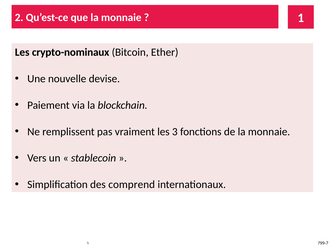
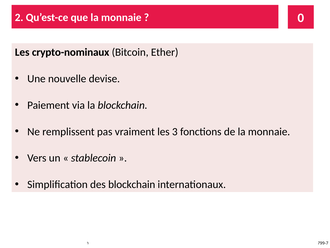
1: 1 -> 0 (301, 18)
des comprend: comprend -> blockchain (132, 184)
